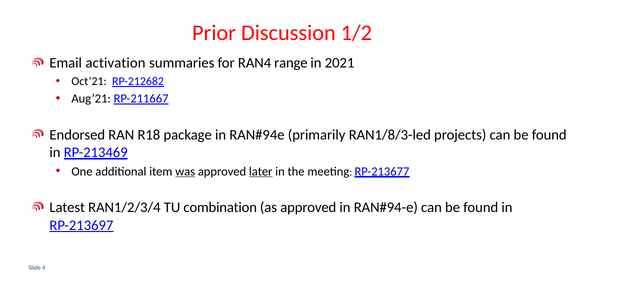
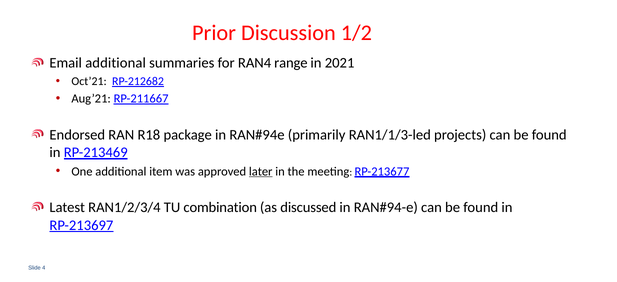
Email activation: activation -> additional (116, 63)
RAN1/8/3-led: RAN1/8/3-led -> RAN1/1/3-led (390, 135)
was underline: present -> none (185, 172)
as approved: approved -> discussed (308, 208)
